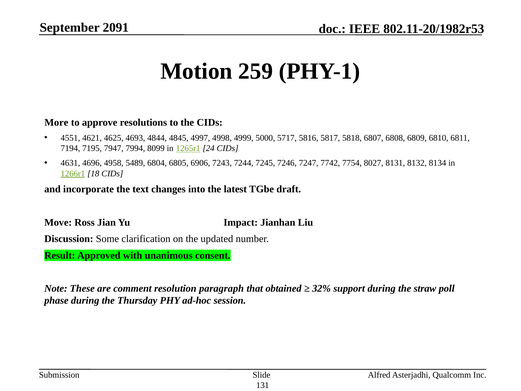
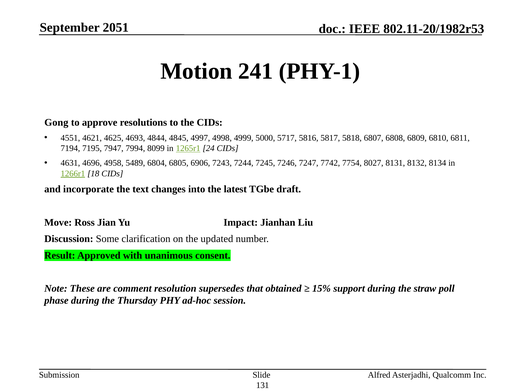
2091: 2091 -> 2051 (116, 28)
259: 259 -> 241 (256, 71)
More: More -> Gong (56, 122)
paragraph: paragraph -> supersedes (222, 288)
32%: 32% -> 15% (321, 288)
